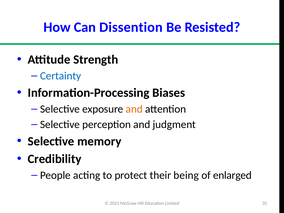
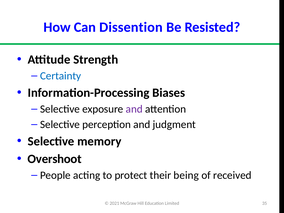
and colour: orange -> purple (134, 109)
Credibility: Credibility -> Overshoot (55, 159)
enlarged: enlarged -> received (232, 175)
